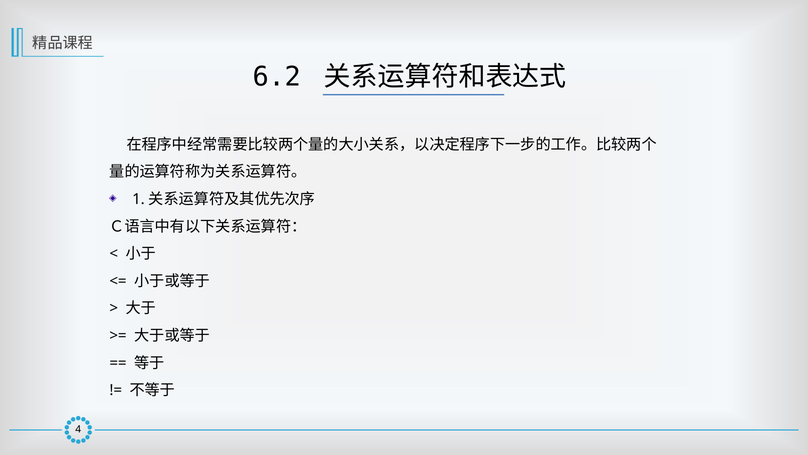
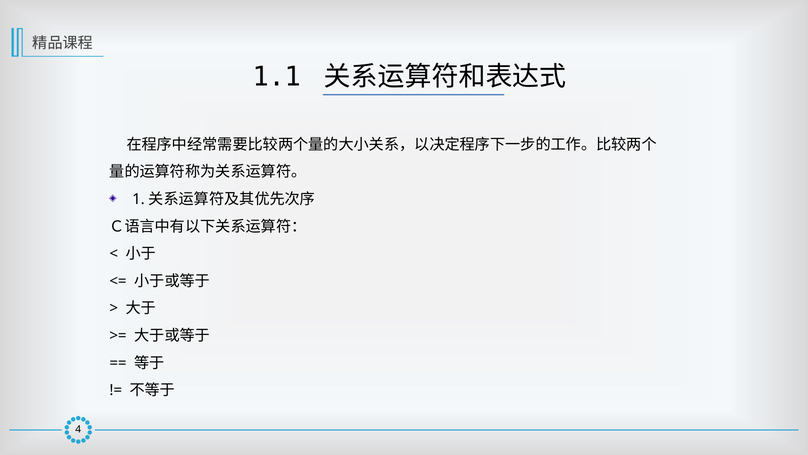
6.2: 6.2 -> 1.1 (277, 77)
